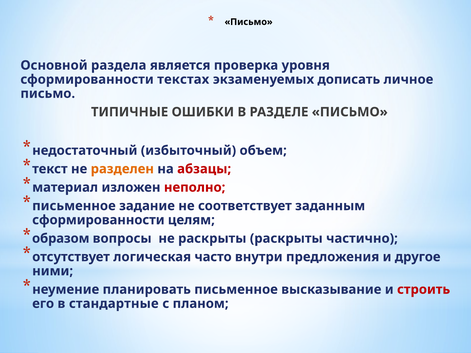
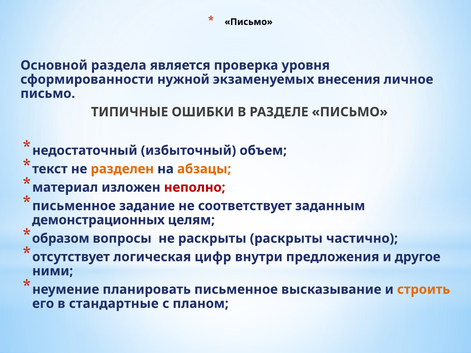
текстах: текстах -> нужной (183, 79)
дописать: дописать -> внесения (349, 79)
абзацы colour: red -> orange (204, 169)
сформированности: сформированности -> демонстрационных (98, 220)
часто: часто -> цифр (213, 257)
строить colour: red -> orange (424, 290)
